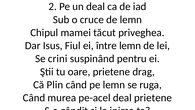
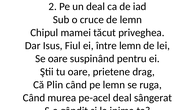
Se crini: crini -> oare (58, 59)
deal prietene: prietene -> sângerat (153, 98)
